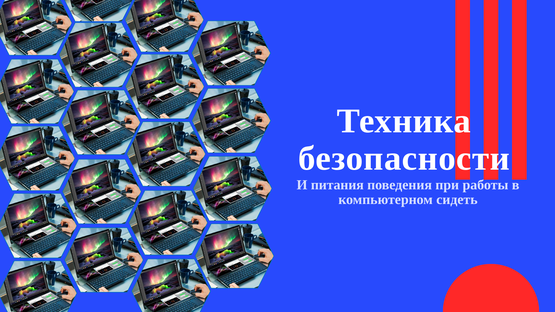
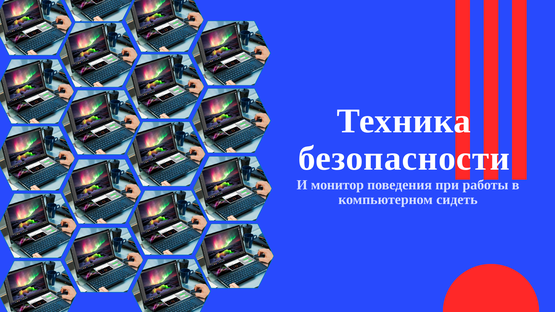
питания: питания -> монитор (337, 185)
